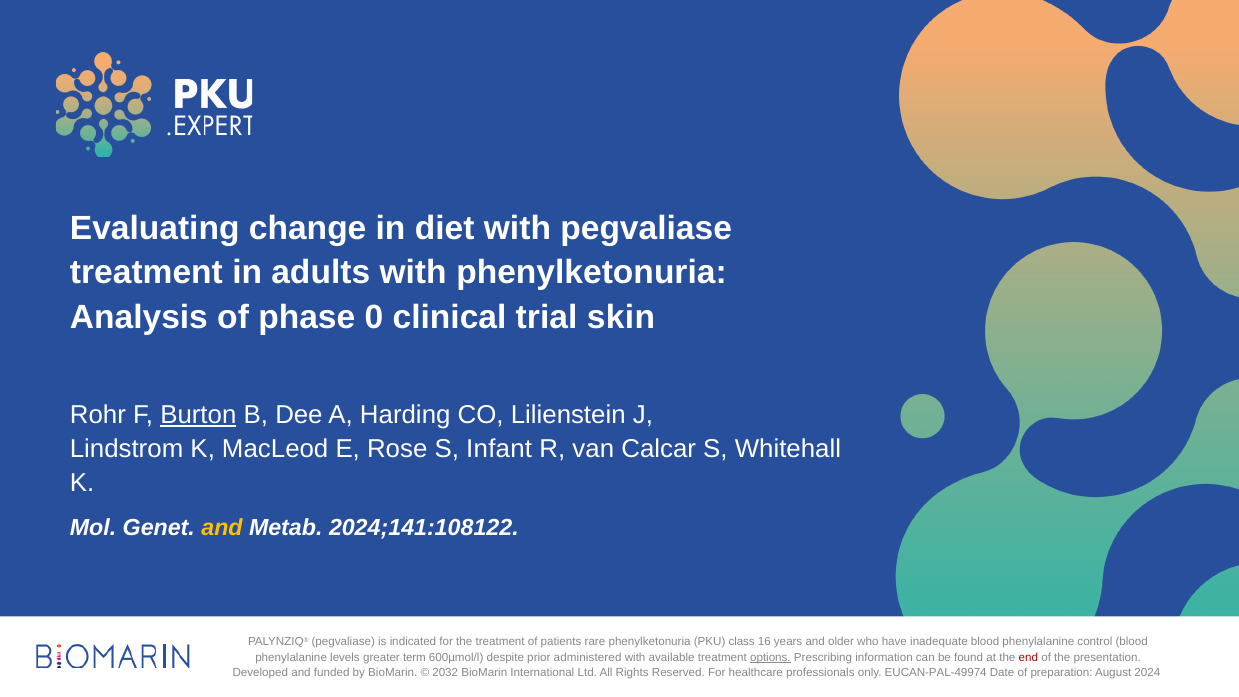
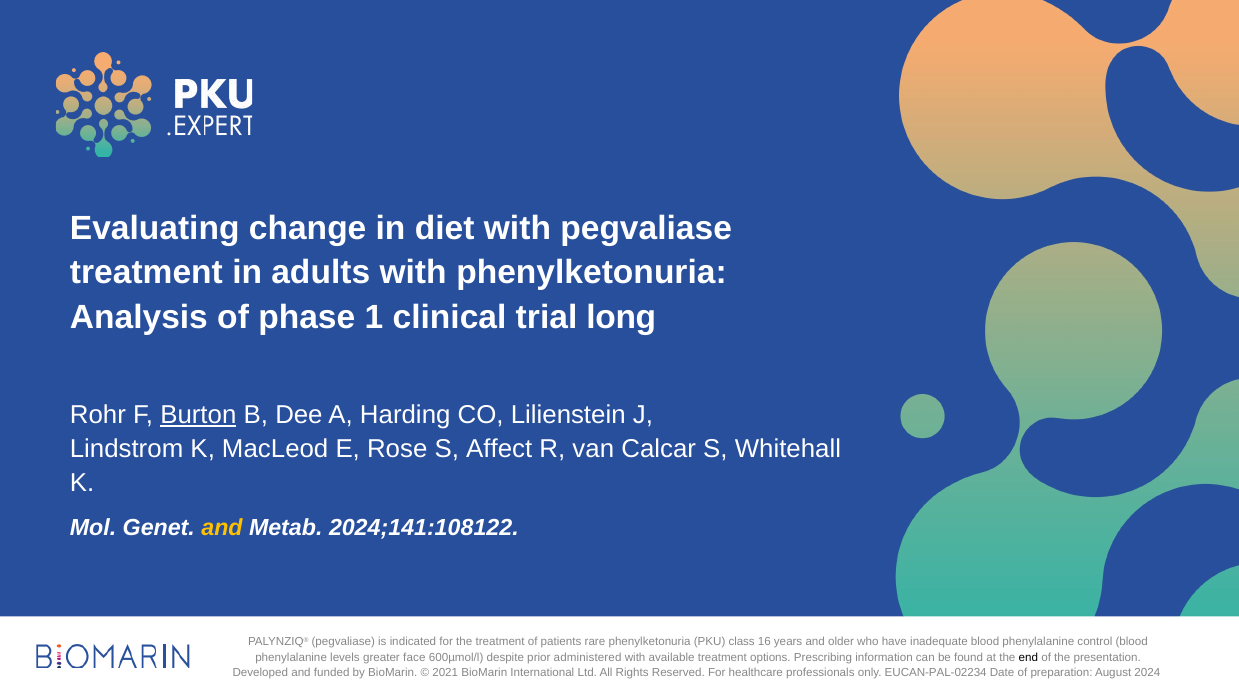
0: 0 -> 1 (374, 317)
skin: skin -> long (621, 317)
Infant: Infant -> Affect (499, 449)
term: term -> face (414, 657)
options underline: present -> none (770, 657)
end colour: red -> black (1028, 657)
2032: 2032 -> 2021 (445, 673)
EUCAN-PAL-49974: EUCAN-PAL-49974 -> EUCAN-PAL-02234 (936, 673)
